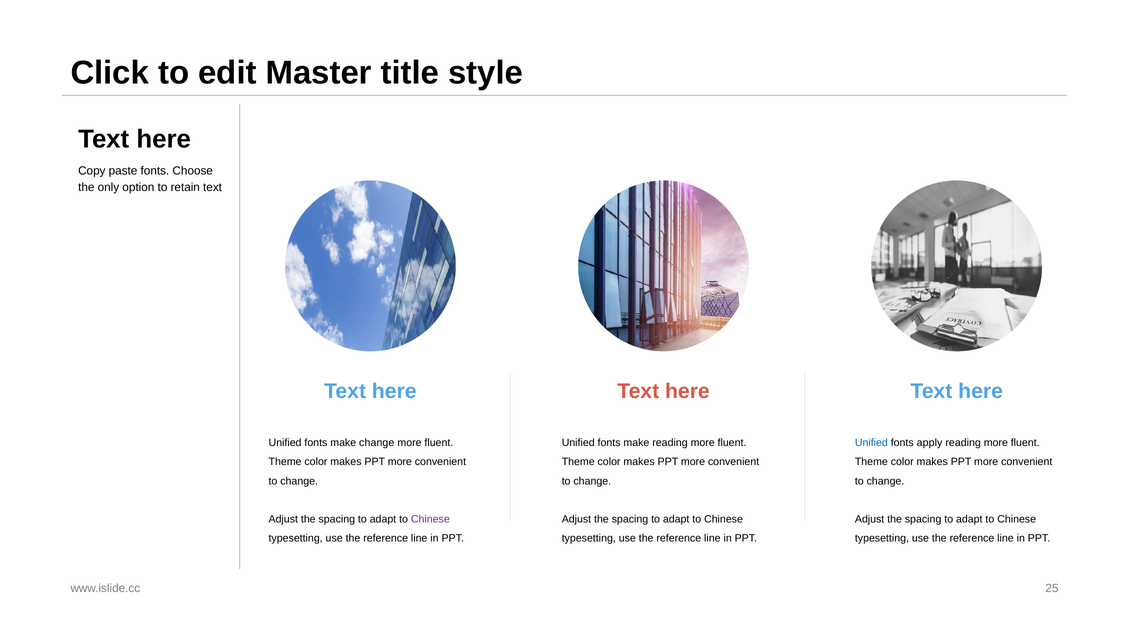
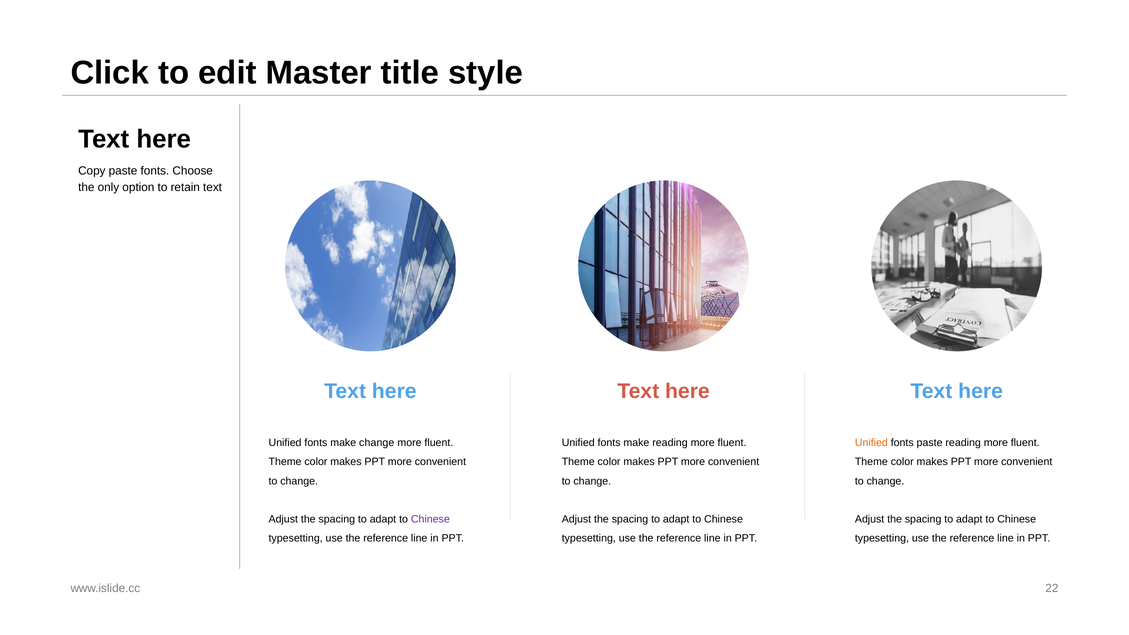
Unified colour: blue -> orange (871, 443)
fonts apply: apply -> paste (930, 443)
25: 25 -> 22 (1052, 588)
